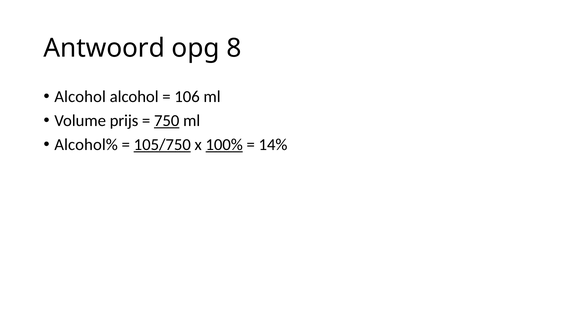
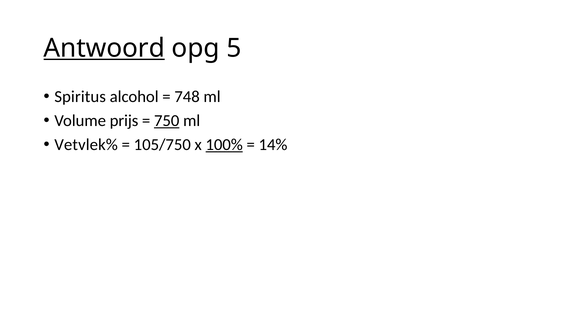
Antwoord underline: none -> present (104, 48)
8: 8 -> 5 (234, 48)
Alcohol: Alcohol -> Spiritus (80, 97)
106: 106 -> 748 (187, 97)
Alcohol%: Alcohol% -> Vetvlek% (86, 145)
105/750 underline: present -> none (162, 145)
